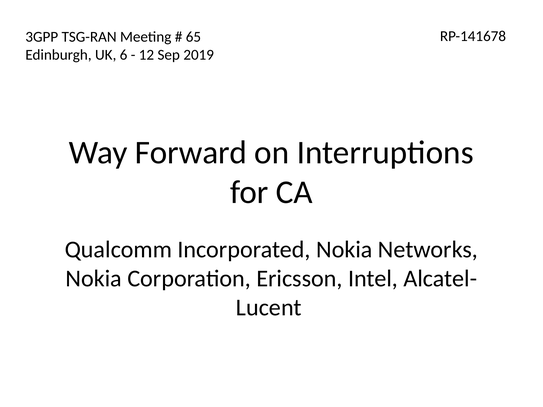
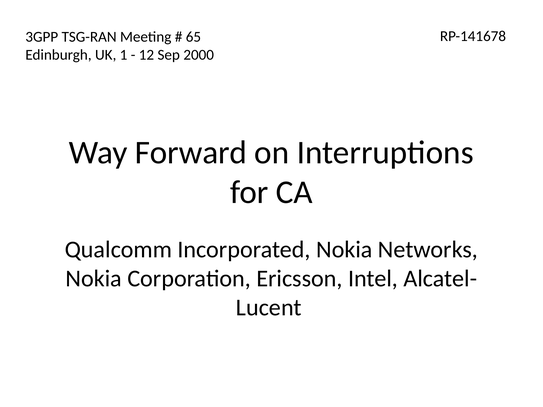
6: 6 -> 1 (124, 55)
2019: 2019 -> 2000 (199, 55)
